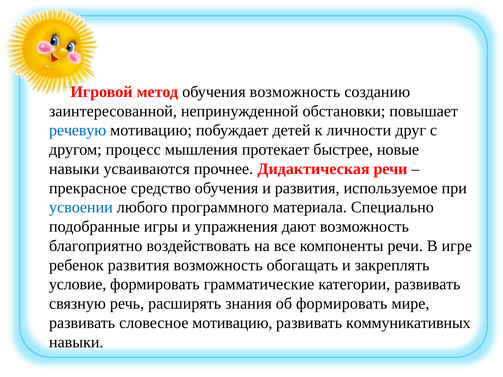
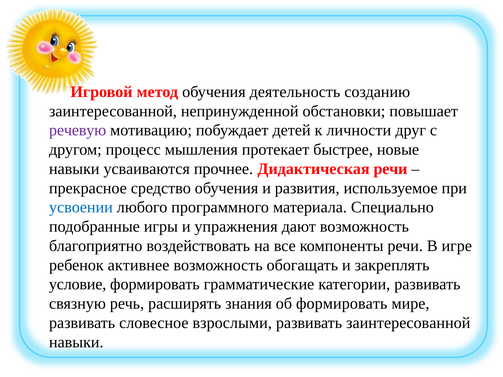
обучения возможность: возможность -> деятельность (295, 92)
речевую colour: blue -> purple (78, 130)
ребенок развития: развития -> активнее (139, 265)
словесное мотивацию: мотивацию -> взрослыми (232, 323)
развивать коммуникативных: коммуникативных -> заинтересованной (408, 323)
